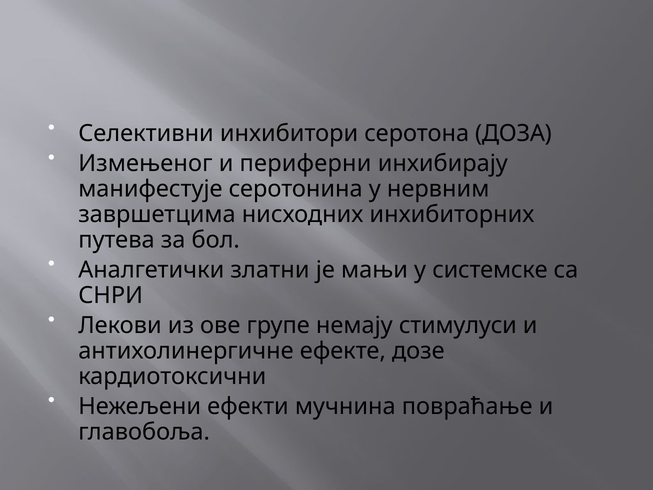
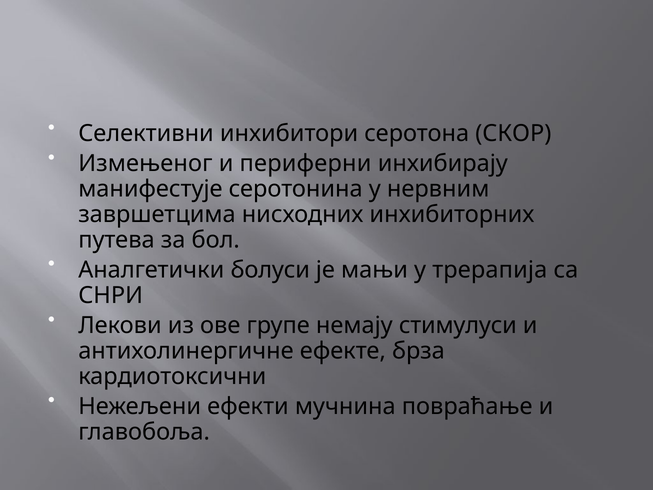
ДОЗА: ДОЗА -> СКОР (513, 133)
златни: златни -> болуси (270, 270)
системске: системске -> трерапија (490, 270)
дозе: дозе -> брза (418, 351)
